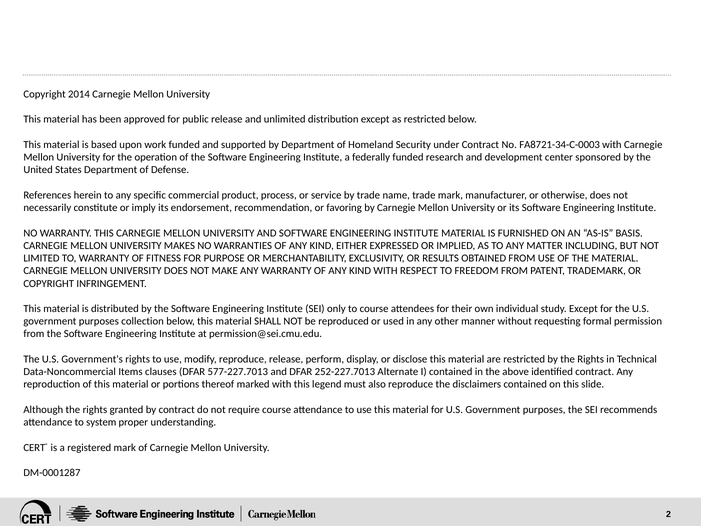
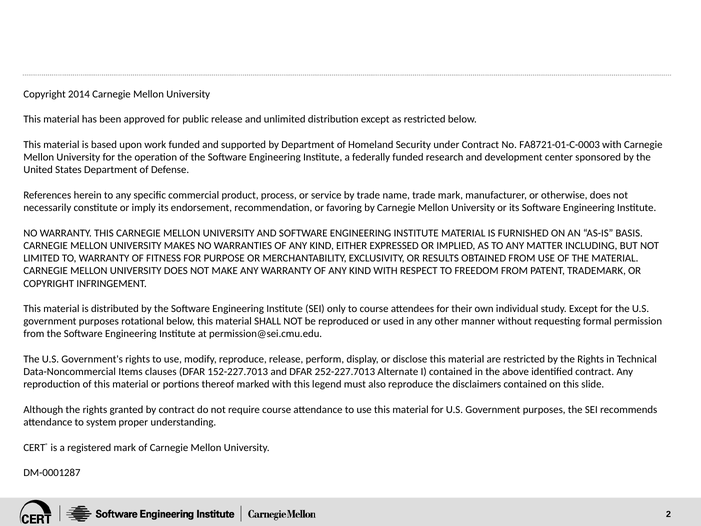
FA8721-34-C-0003: FA8721-34-C-0003 -> FA8721-01-C-0003 (560, 145)
collection: collection -> rotational (143, 321)
577-227.7013: 577-227.7013 -> 152-227.7013 (238, 372)
